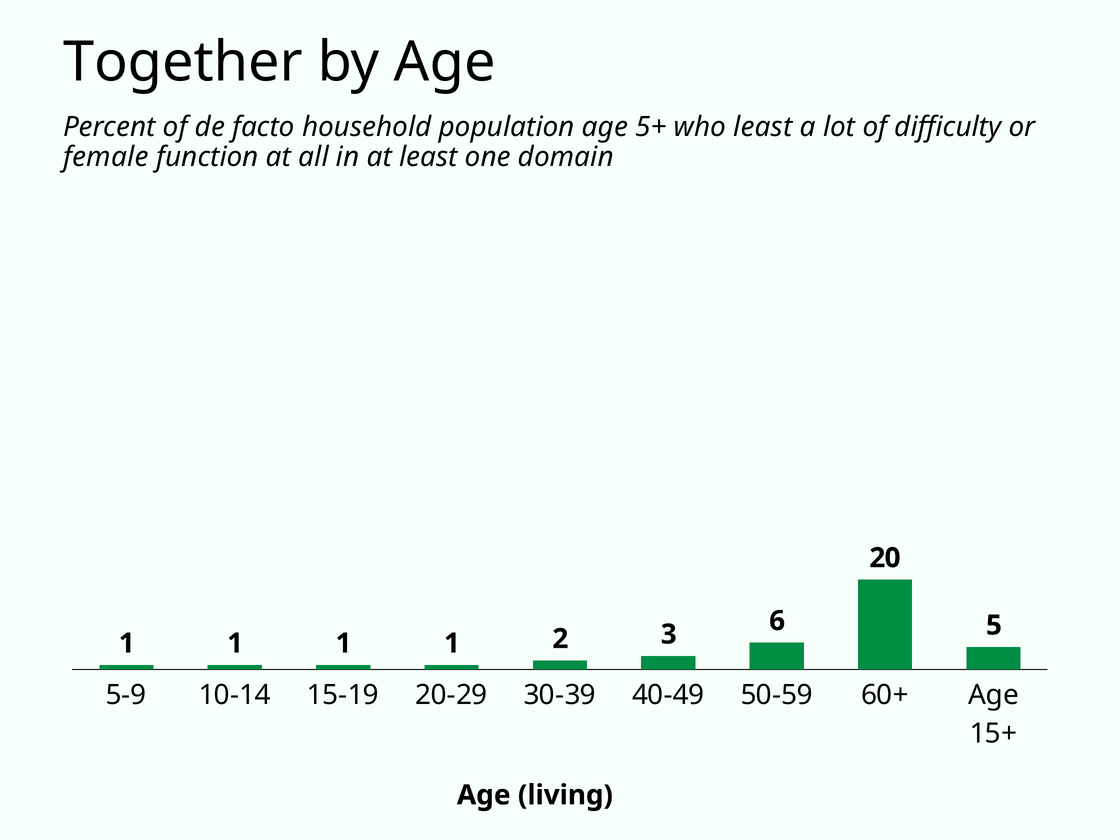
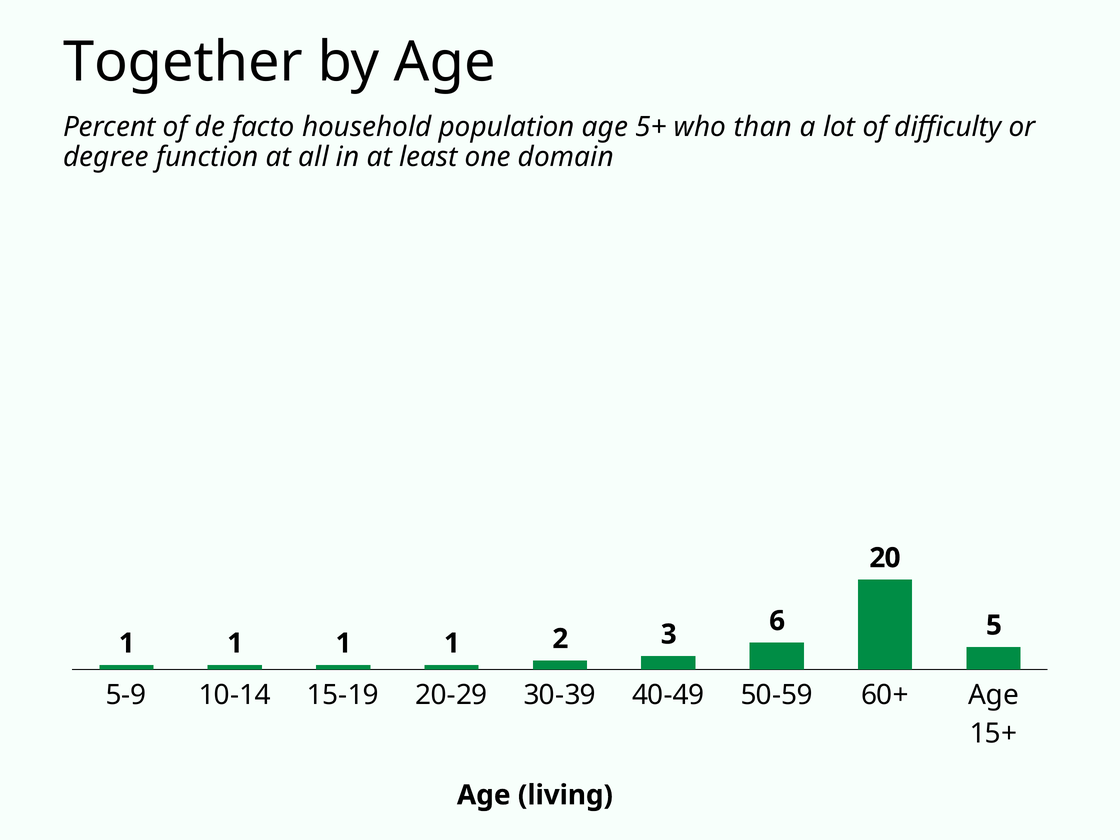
who least: least -> than (763, 127)
female: female -> degree (106, 157)
